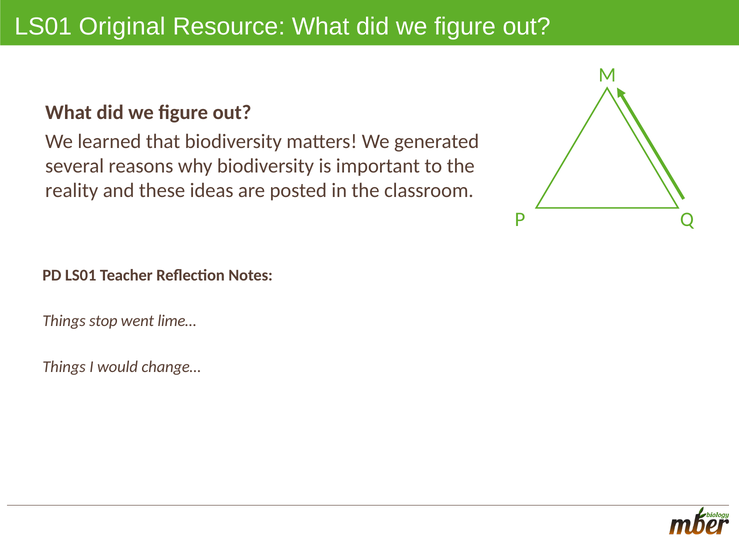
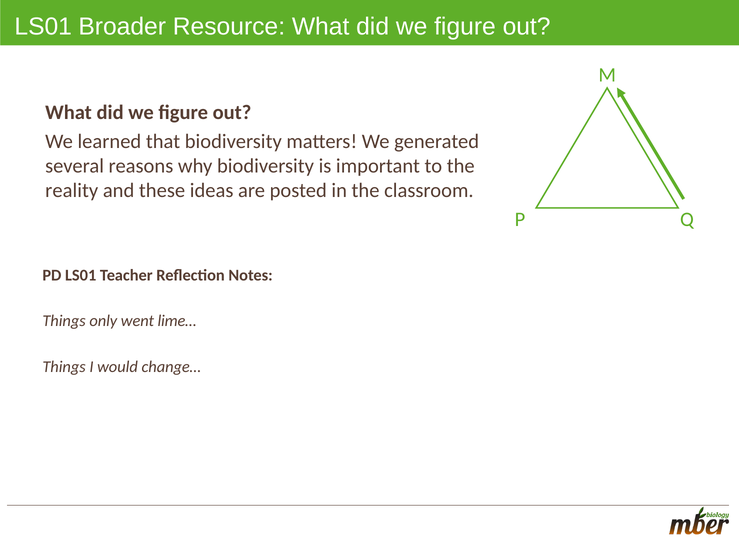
Original: Original -> Broader (122, 26)
stop: stop -> only (103, 321)
